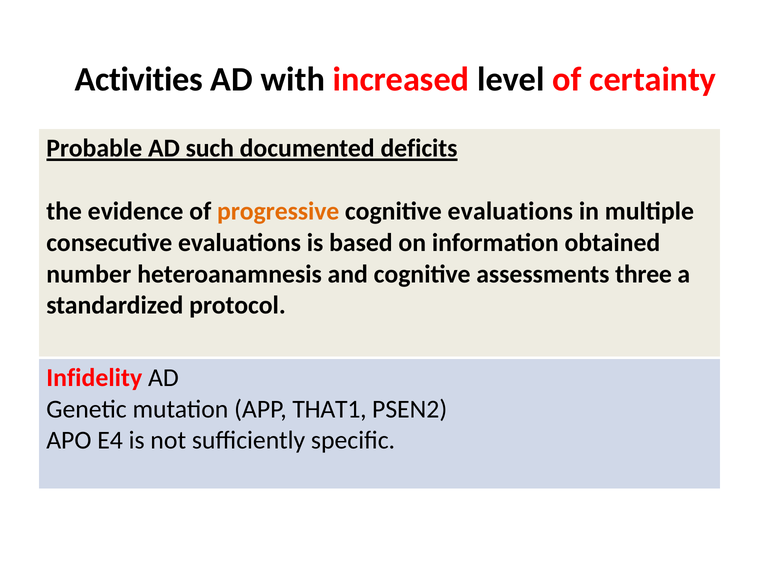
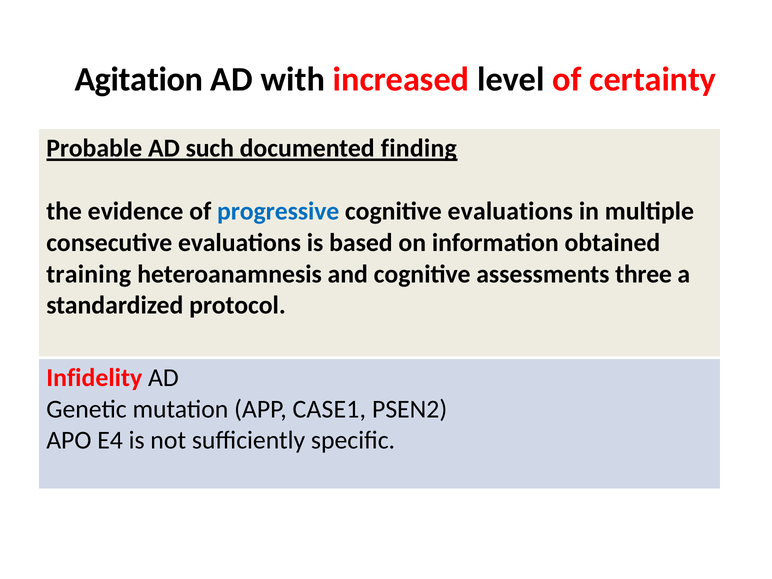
Activities: Activities -> Agitation (139, 80)
deficits: deficits -> finding (419, 148)
progressive colour: orange -> blue (278, 211)
number: number -> training (89, 274)
THAT1: THAT1 -> CASE1 (329, 409)
